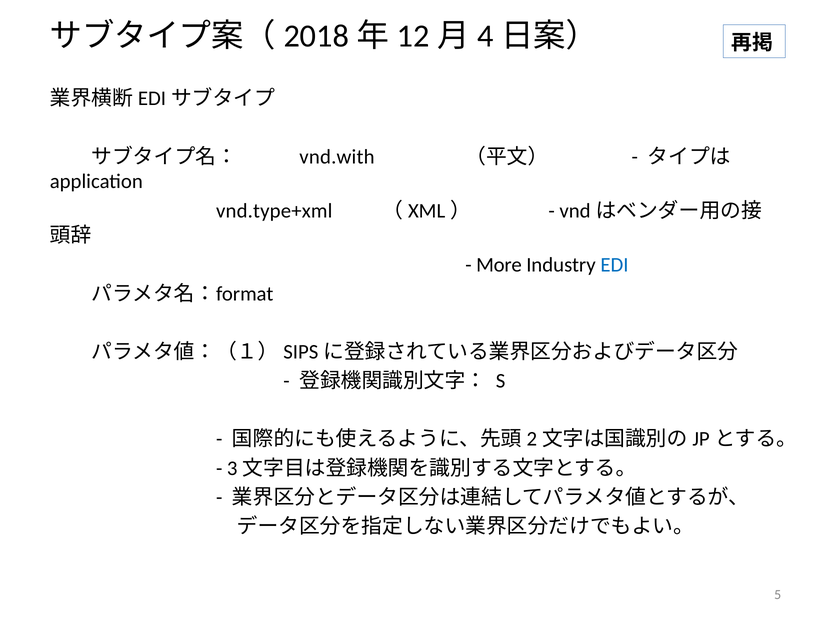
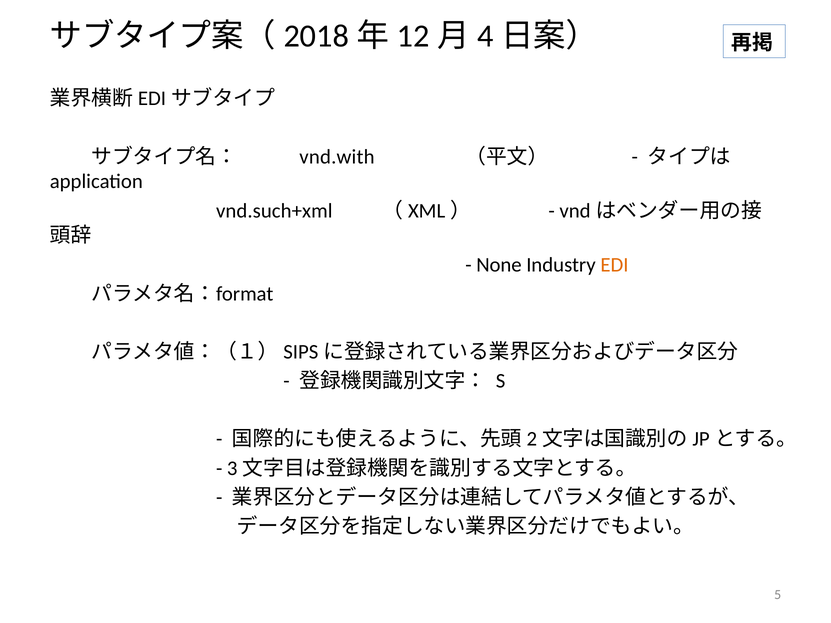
vnd.type+xml: vnd.type+xml -> vnd.such+xml (274, 211)
More: More -> None (499, 265)
EDI colour: blue -> orange (614, 265)
